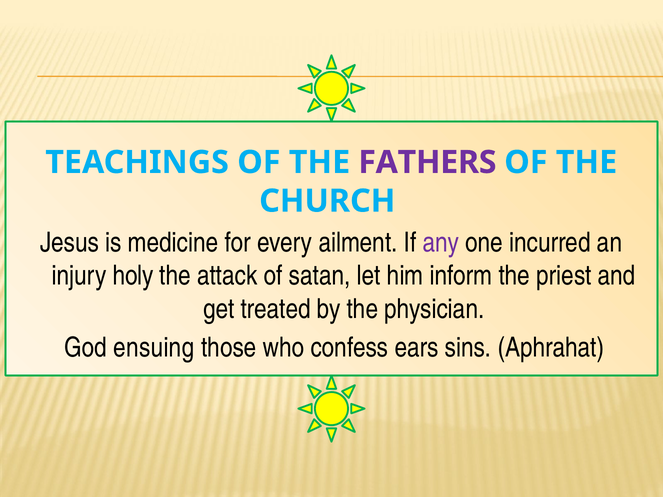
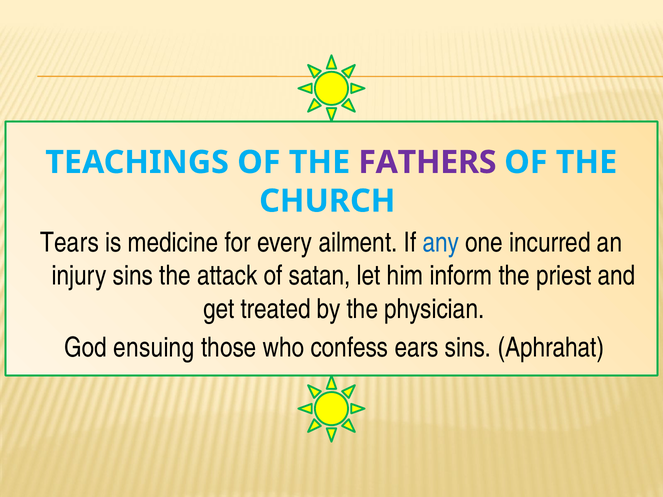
Jesus: Jesus -> Tears (70, 243)
any colour: purple -> blue (441, 243)
injury holy: holy -> sins (133, 276)
